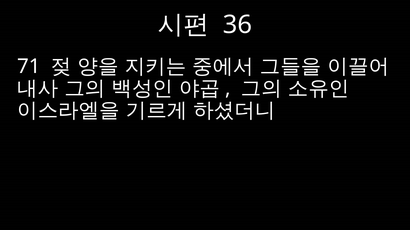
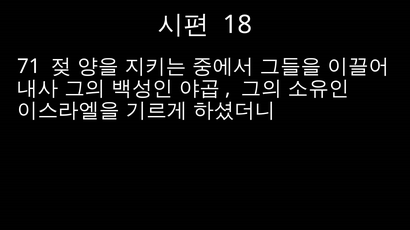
36: 36 -> 18 (238, 25)
